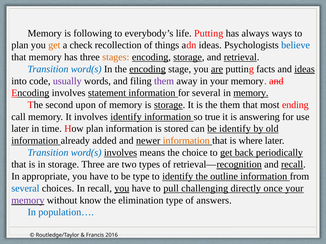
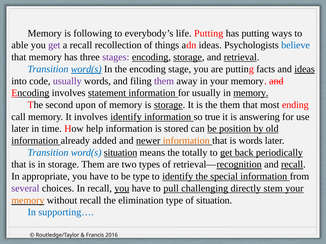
has always: always -> putting (255, 33)
plan: plan -> able (20, 45)
get colour: orange -> purple (54, 45)
a check: check -> recall (81, 45)
stages colour: orange -> purple (116, 57)
word(s underline: none -> present (86, 69)
encoding underline: present -> none (148, 69)
are underline: present -> none (217, 69)
for several: several -> usually (206, 93)
How plan: plan -> help (95, 129)
be identify: identify -> position (235, 129)
is where: where -> words (251, 141)
word(s involves: involves -> situation (121, 153)
choice: choice -> totally (195, 153)
storage Three: Three -> Them (93, 165)
outline: outline -> special (224, 177)
several colour: blue -> purple (25, 189)
once: once -> stem (273, 189)
memory colour: purple -> orange (28, 201)
without know: know -> recall (90, 201)
of answers: answers -> situation (214, 201)
population…: population… -> supporting… (66, 213)
